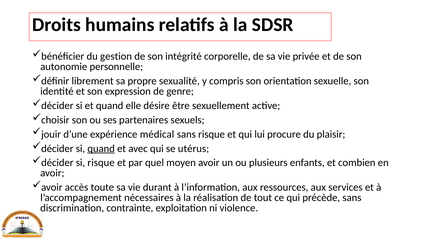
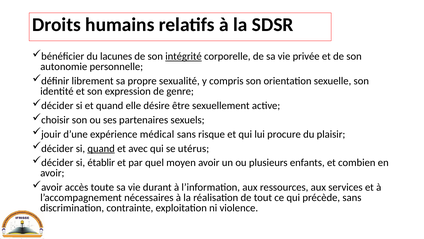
gestion: gestion -> lacunes (116, 56)
intégrité underline: none -> present (184, 56)
si risque: risque -> établir (101, 162)
